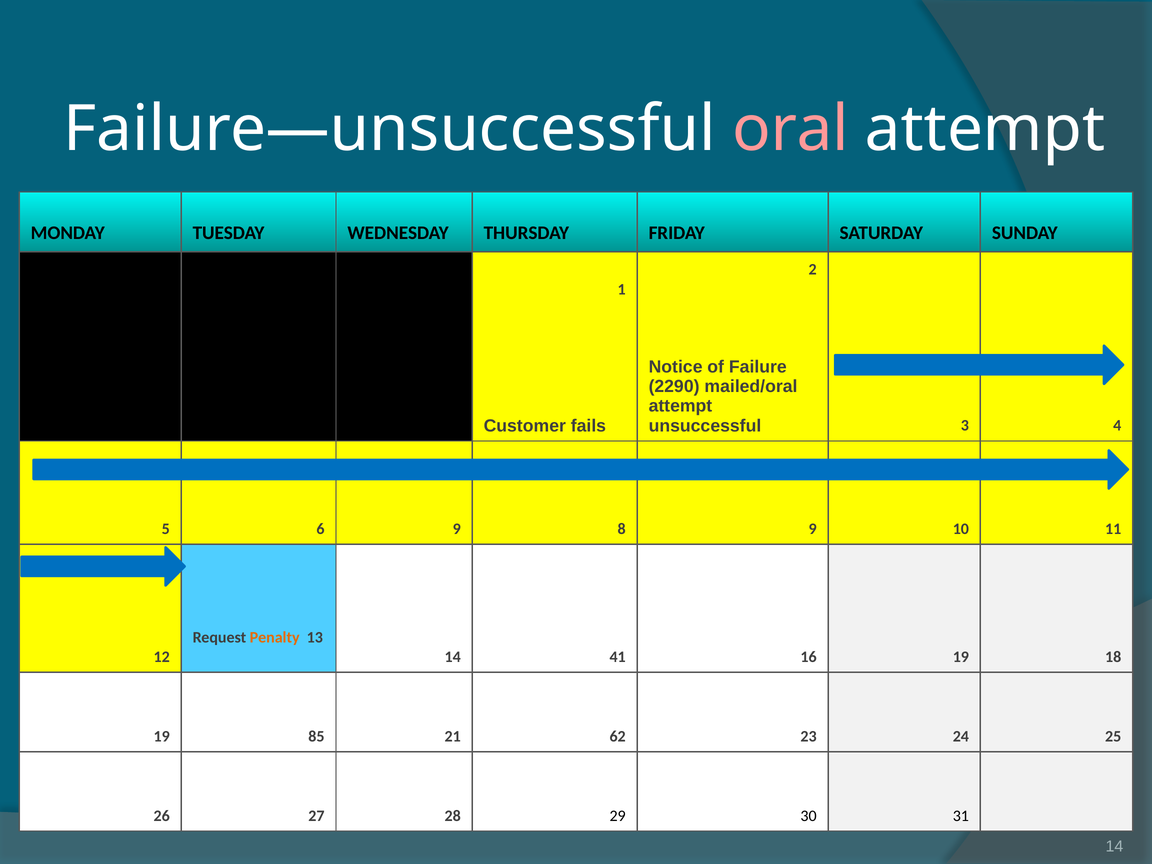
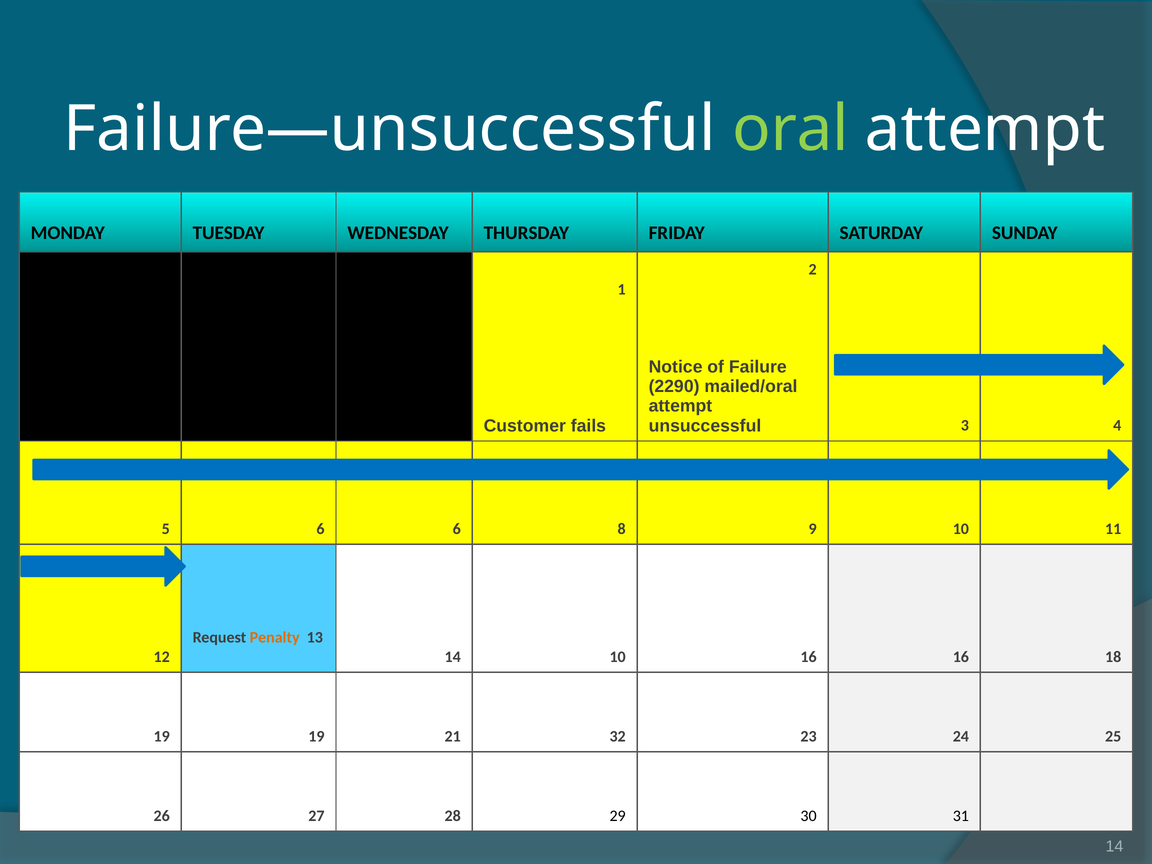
oral colour: pink -> light green (790, 129)
6 9: 9 -> 6 (457, 529)
14 41: 41 -> 10 (618, 657)
16 19: 19 -> 16 (961, 657)
19 85: 85 -> 19 (316, 736)
62: 62 -> 32 (618, 736)
